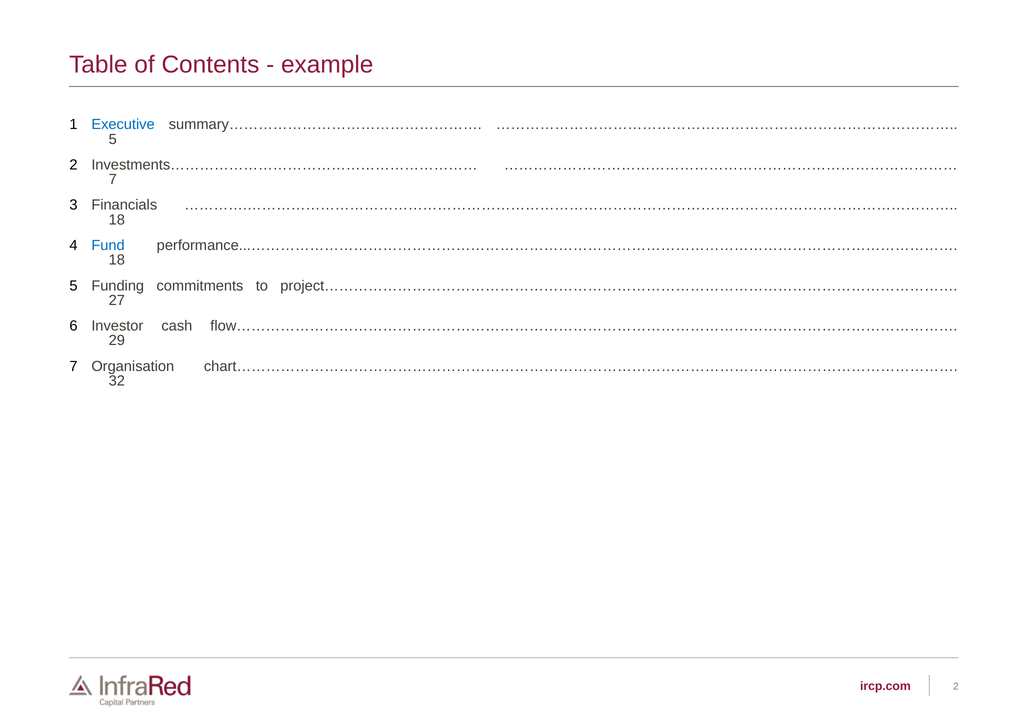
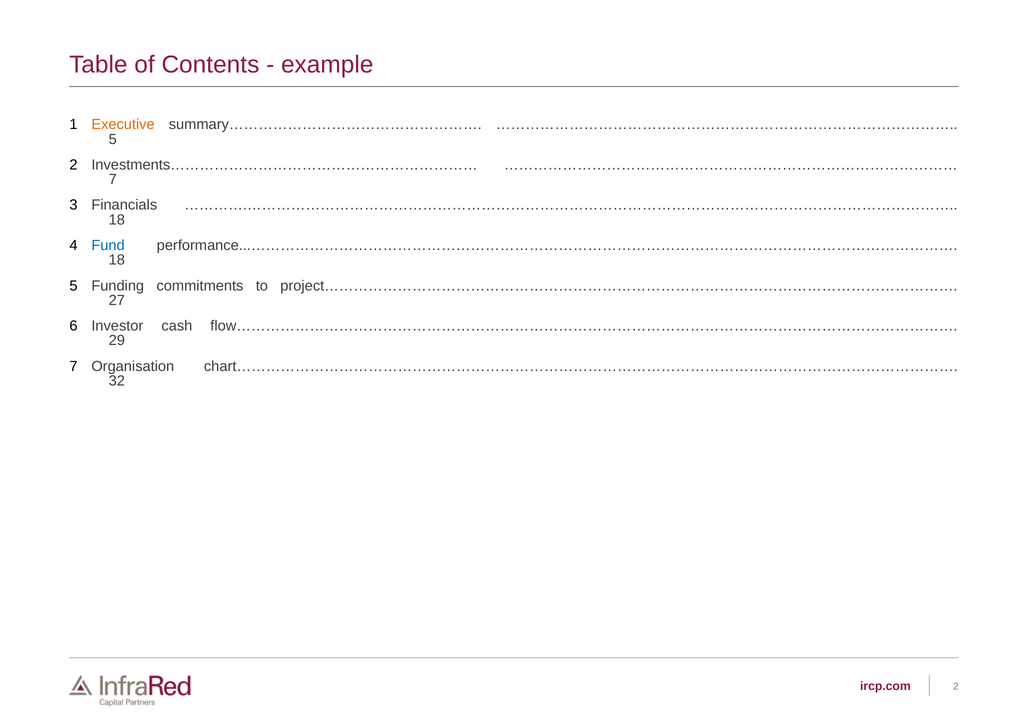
Executive colour: blue -> orange (123, 125)
